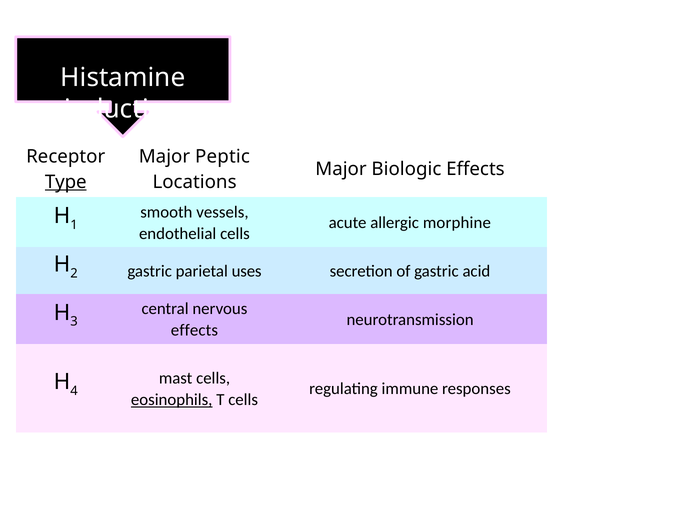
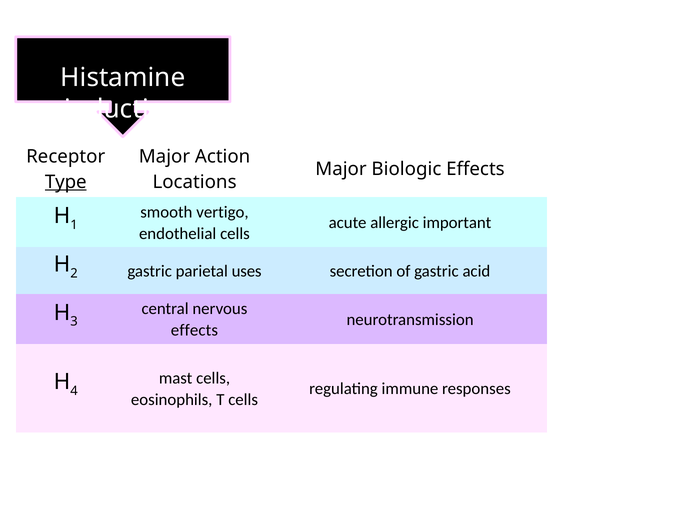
Peptic: Peptic -> Action (223, 156)
vessels: vessels -> vertigo (222, 212)
morphine: morphine -> important (457, 223)
eosinophils underline: present -> none (172, 399)
